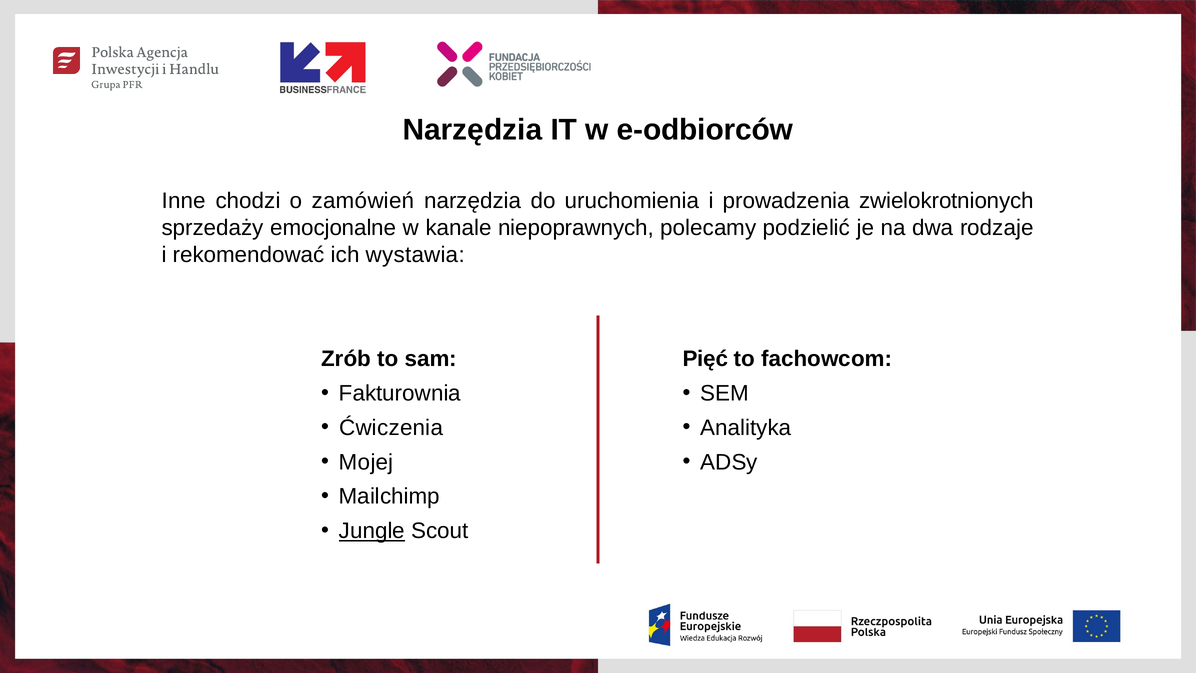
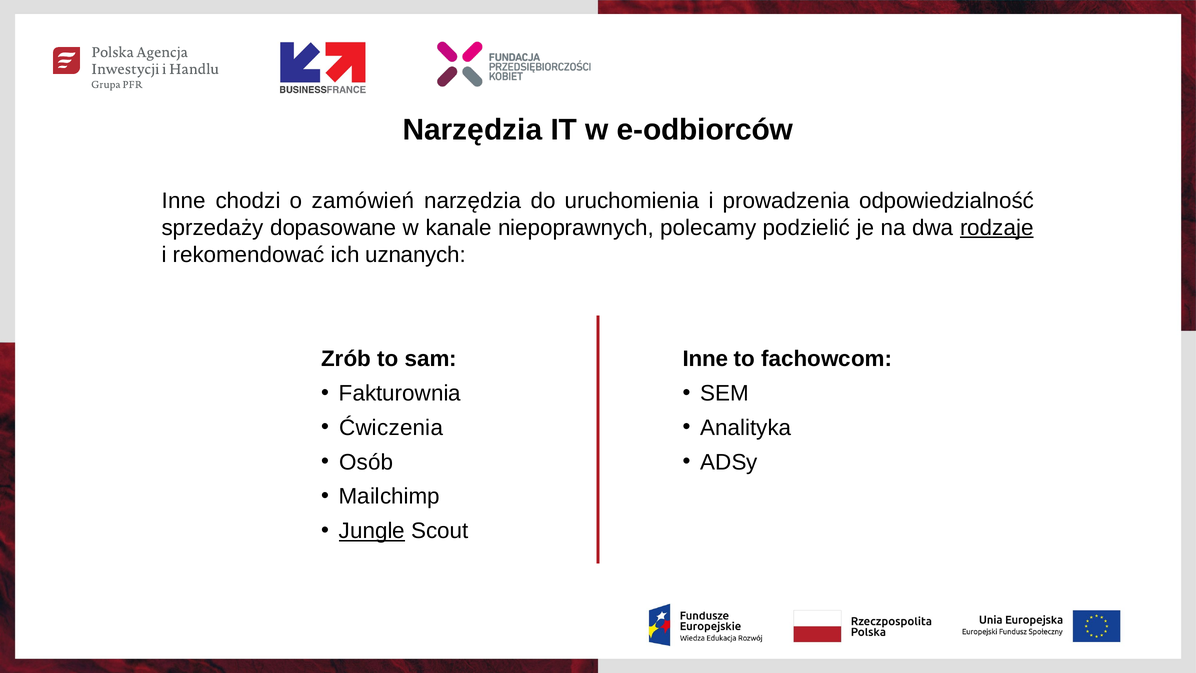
zwielokrotnionych: zwielokrotnionych -> odpowiedzialność (947, 201)
emocjonalne: emocjonalne -> dopasowane (333, 228)
rodzaje underline: none -> present (997, 228)
wystawia: wystawia -> uznanych (416, 255)
Pięć: Pięć -> Inne (705, 359)
Mojej: Mojej -> Osób (366, 462)
